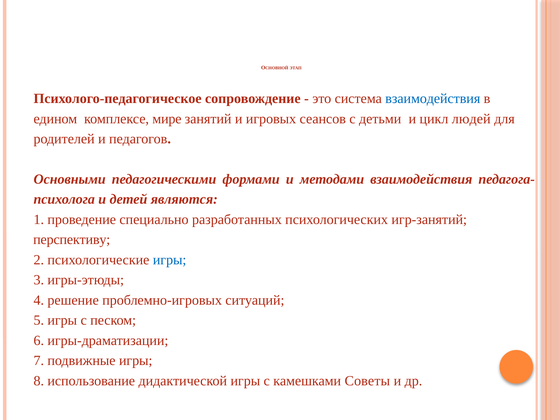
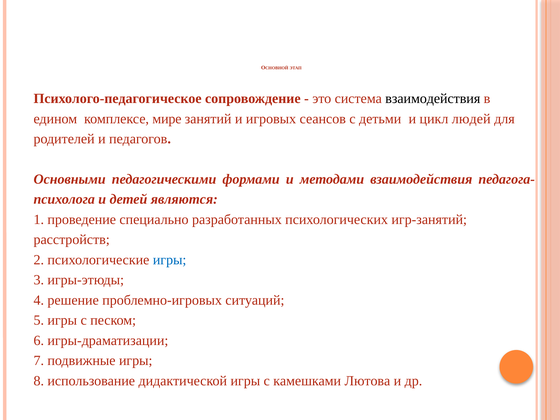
взаимодействия colour: blue -> black (433, 99)
перспективу: перспективу -> расстройств (72, 240)
Советы: Советы -> Лютова (367, 381)
